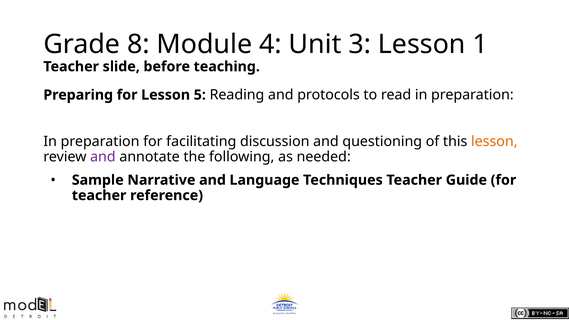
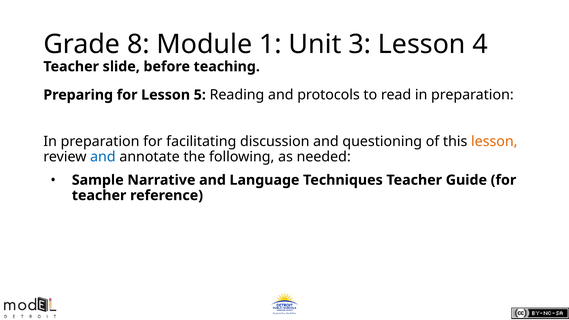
4: 4 -> 1 (270, 44)
1: 1 -> 4 (480, 44)
and colour: purple -> blue (103, 157)
